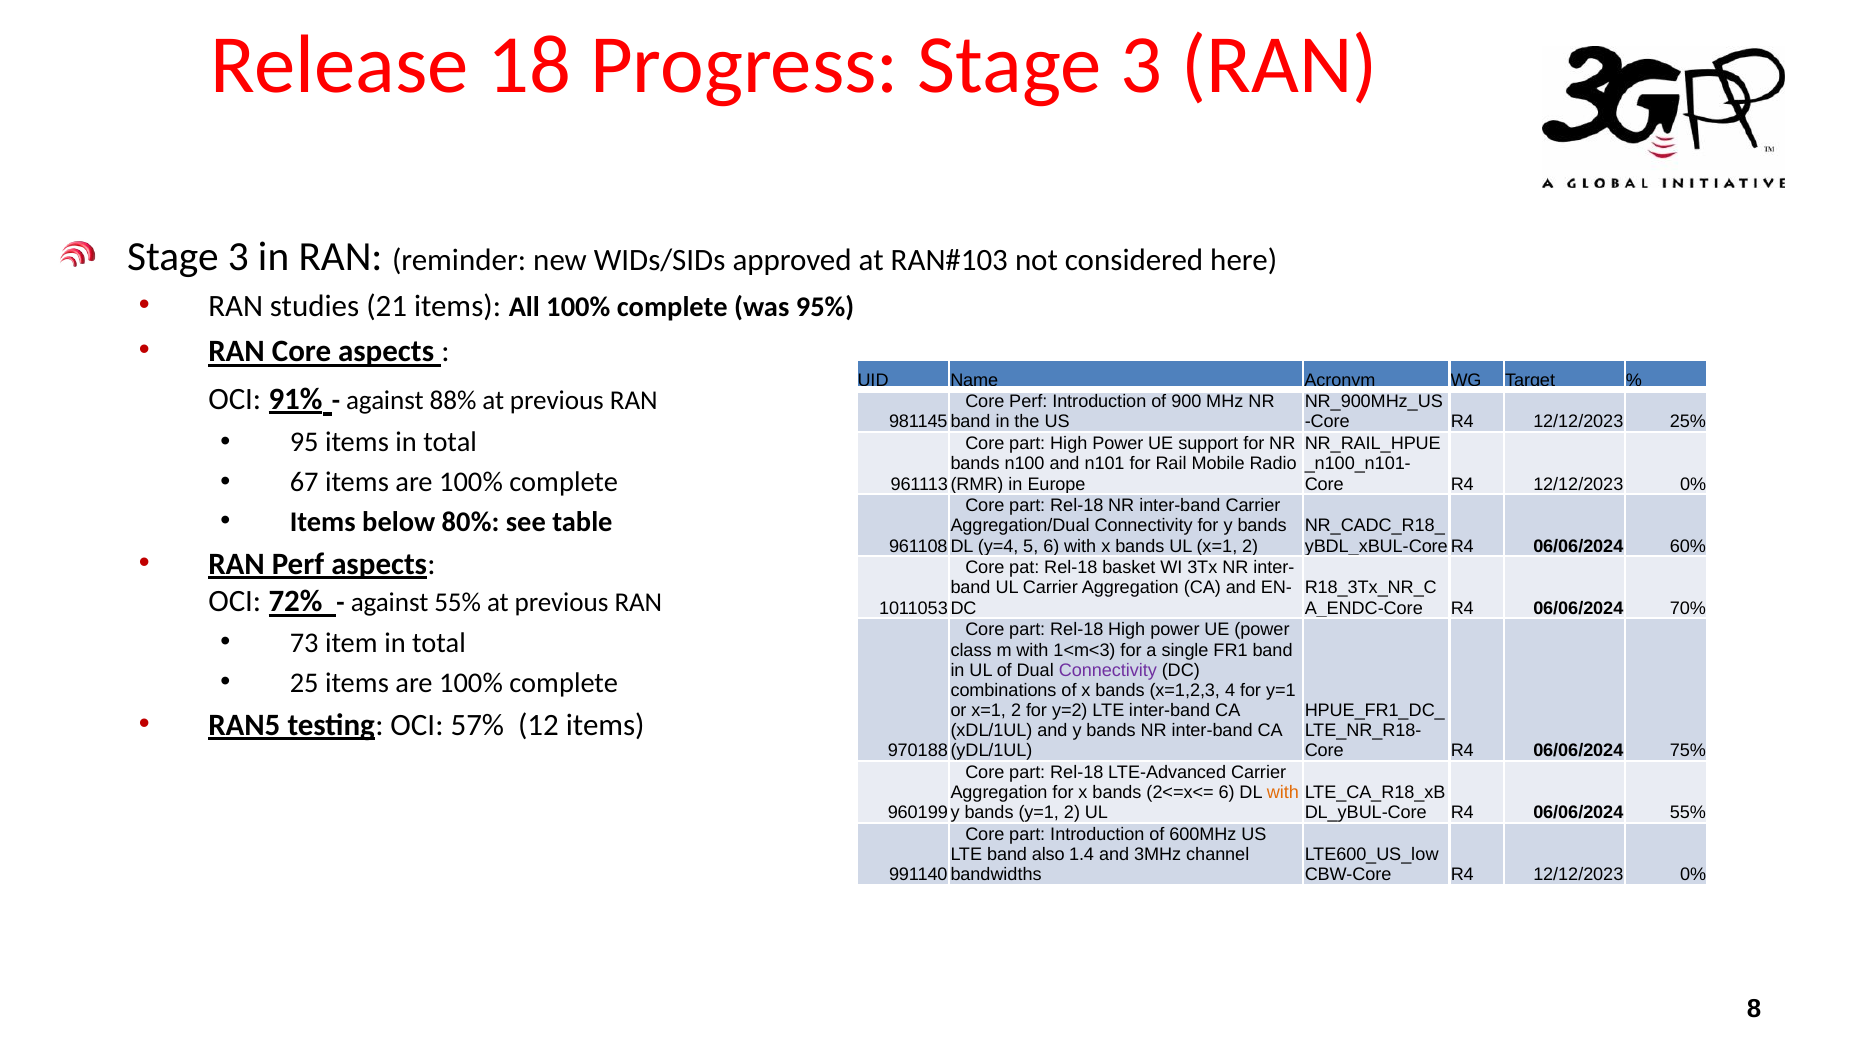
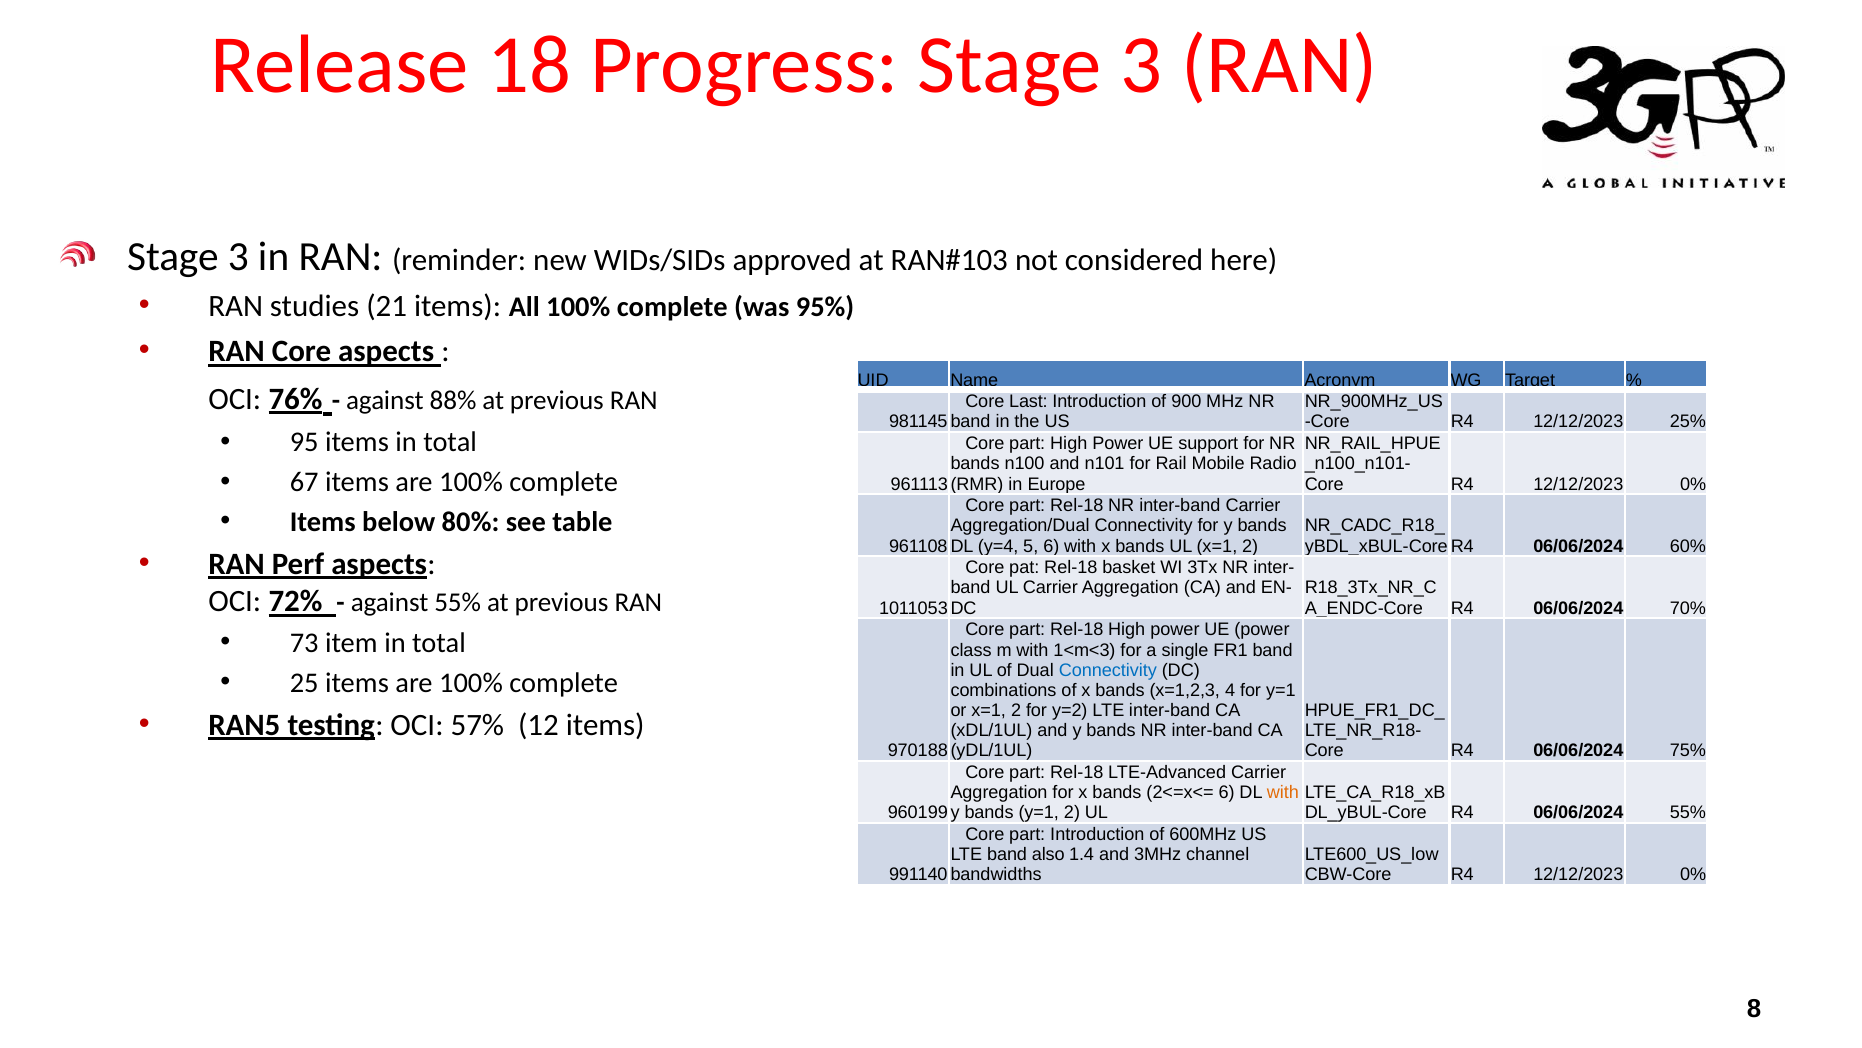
91%: 91% -> 76% (295, 399)
Core Perf: Perf -> Last (1028, 402)
Connectivity colour: purple -> blue (1108, 670)
